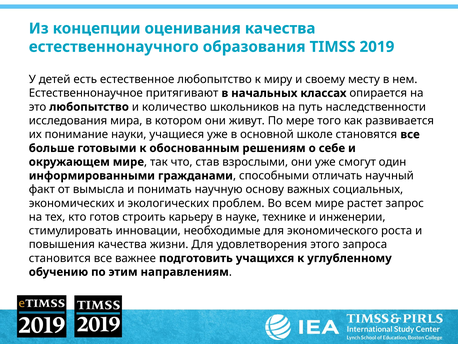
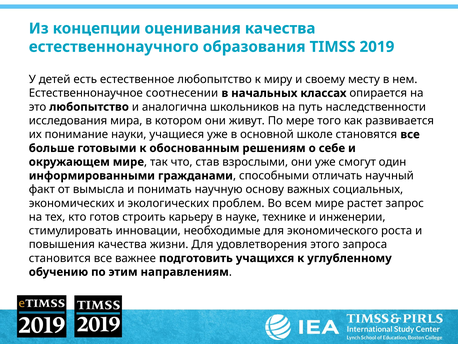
притягивают: притягивают -> соотнесении (182, 93)
количество: количество -> аналогична (174, 107)
